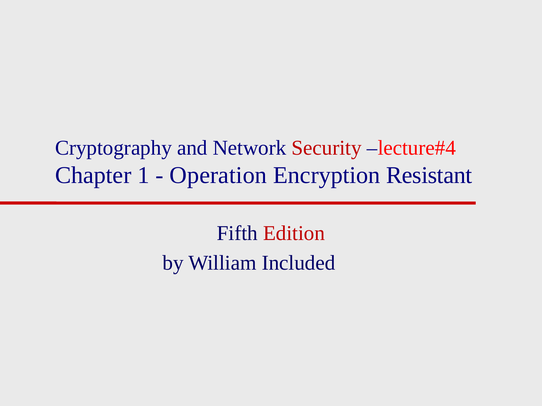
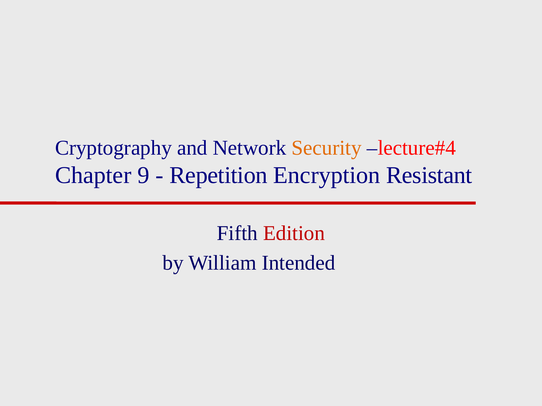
Security colour: red -> orange (327, 148)
1: 1 -> 9 (143, 175)
Operation: Operation -> Repetition (219, 175)
Included: Included -> Intended (299, 263)
